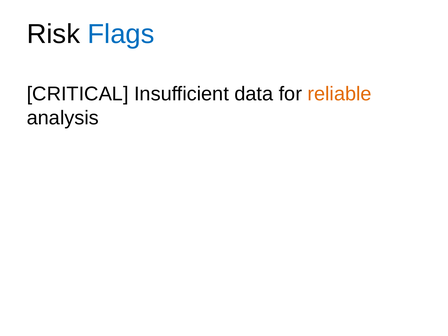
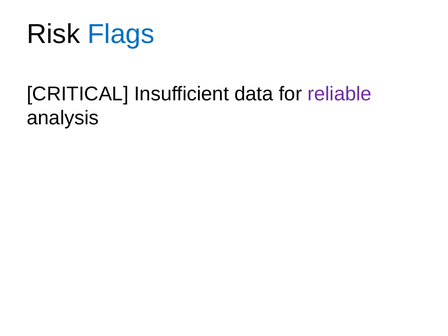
reliable colour: orange -> purple (340, 94)
